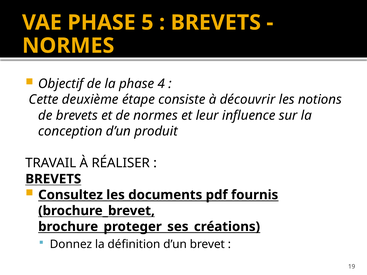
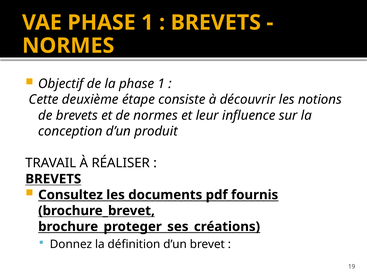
VAE PHASE 5: 5 -> 1 (147, 23)
la phase 4: 4 -> 1 (161, 84)
